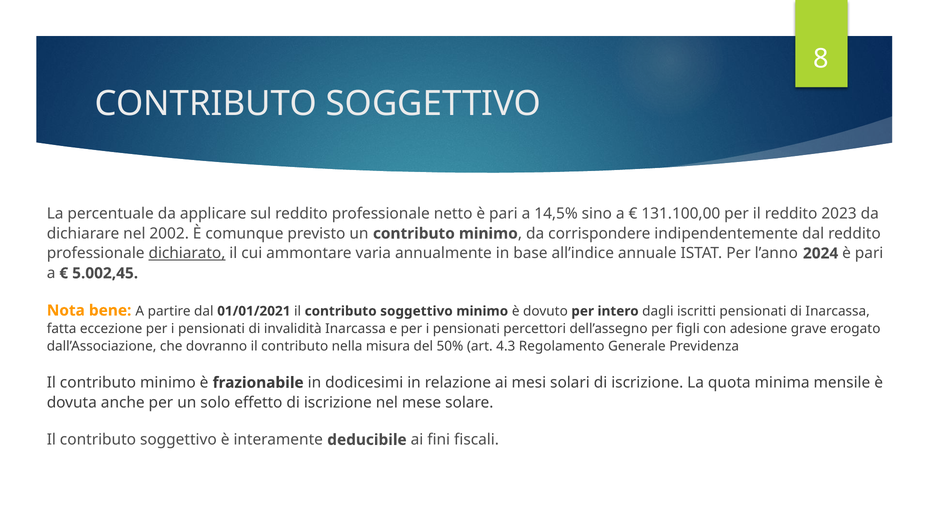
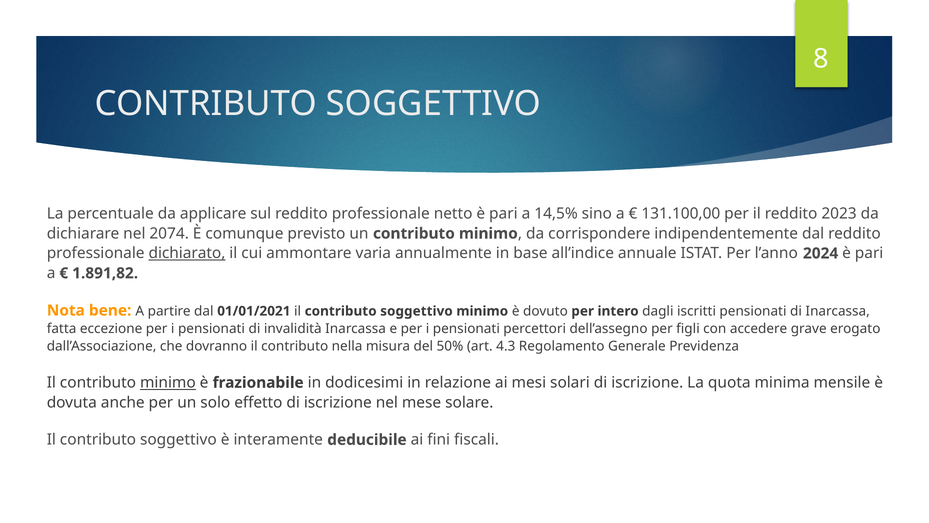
2002: 2002 -> 2074 (169, 233)
5.002,45: 5.002,45 -> 1.891,82 (105, 273)
adesione: adesione -> accedere (759, 329)
minimo underline: none -> present (168, 382)
